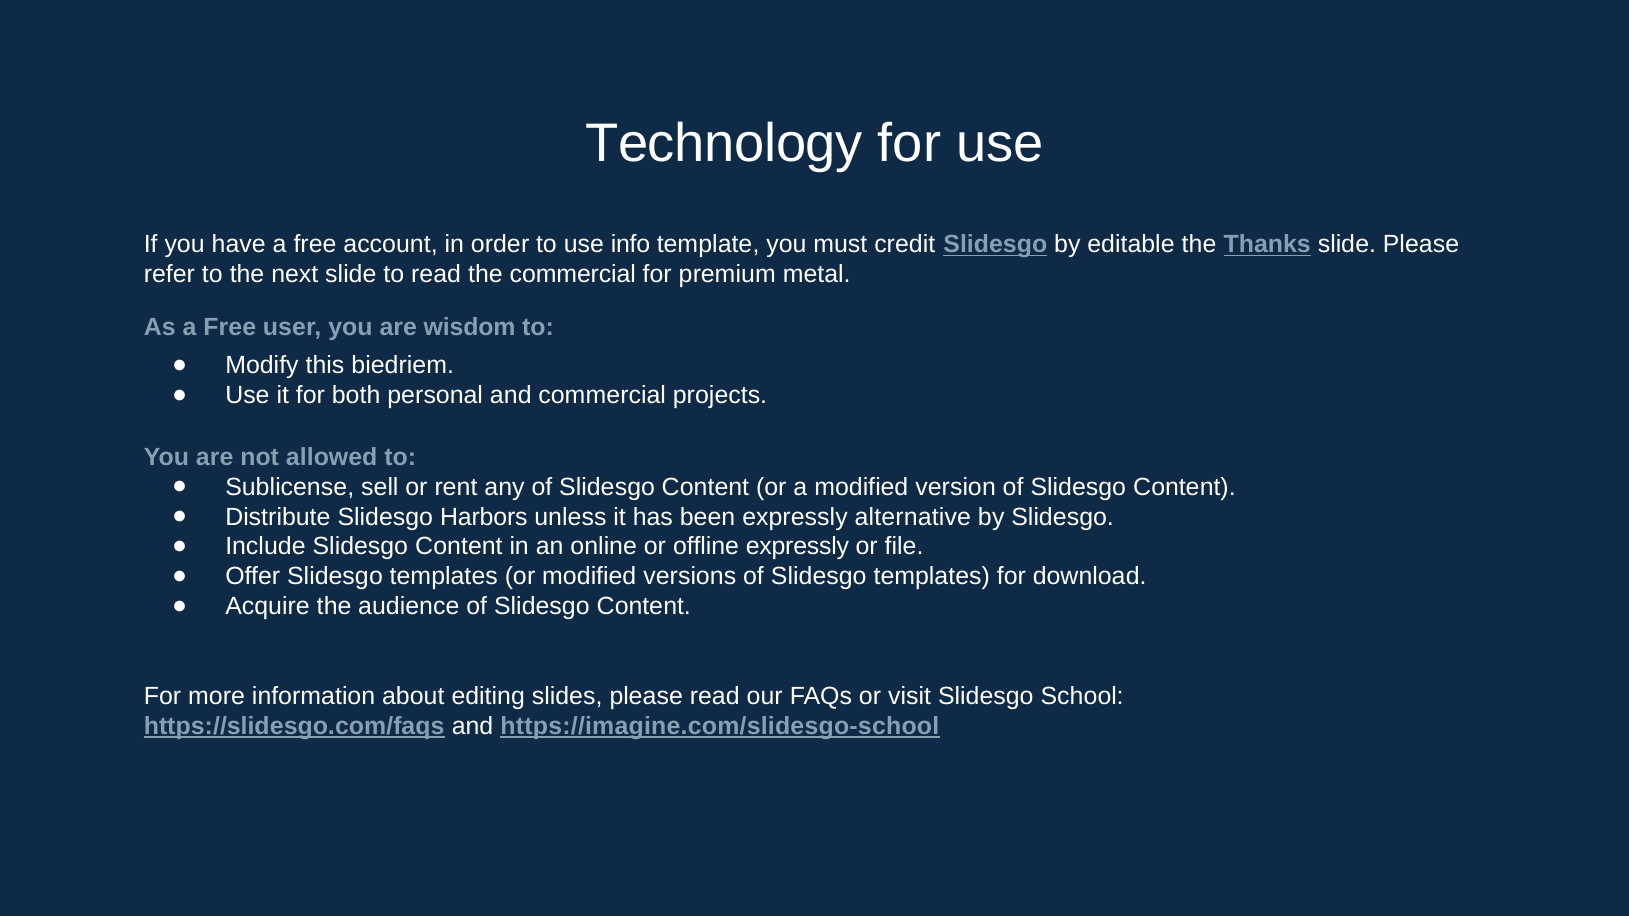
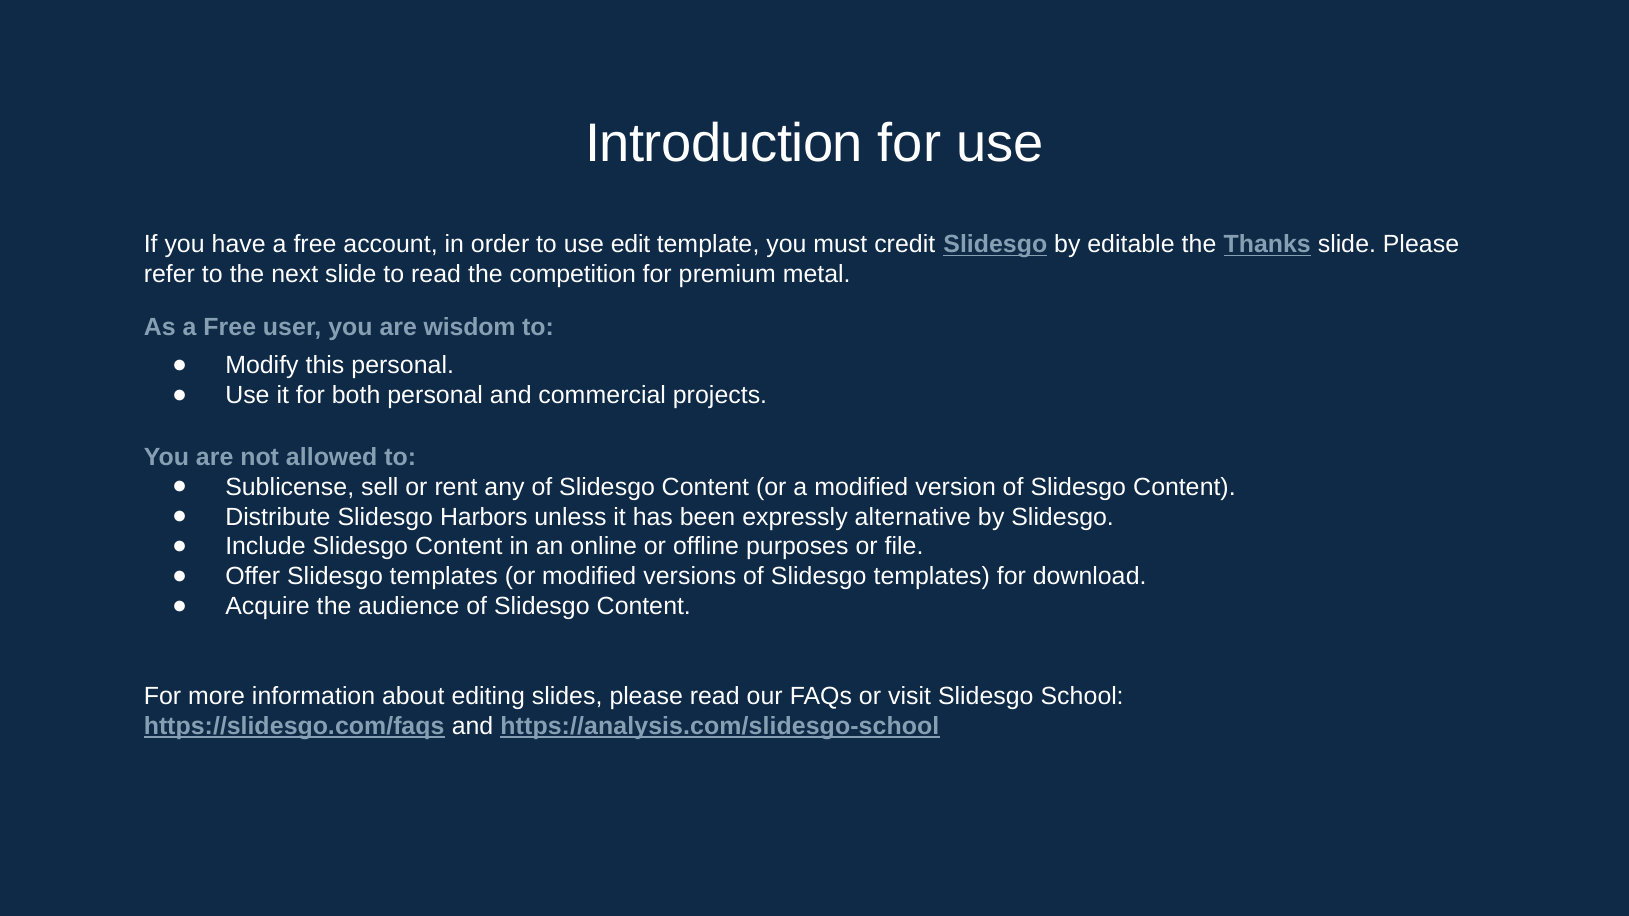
Technology: Technology -> Introduction (724, 144)
info: info -> edit (631, 245)
the commercial: commercial -> competition (573, 274)
this biedriem: biedriem -> personal (403, 366)
offline expressly: expressly -> purposes (797, 547)
https://imagine.com/slidesgo-school: https://imagine.com/slidesgo-school -> https://analysis.com/slidesgo-school (720, 726)
